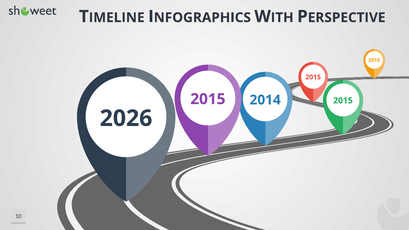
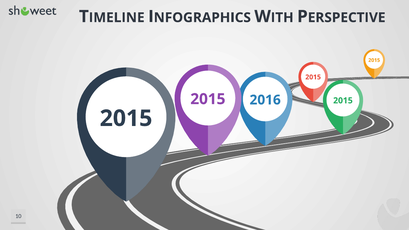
2014: 2014 -> 2016 (265, 100)
2026: 2026 -> 2015 (126, 118)
